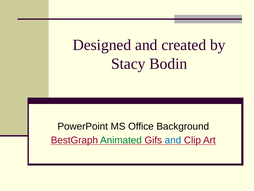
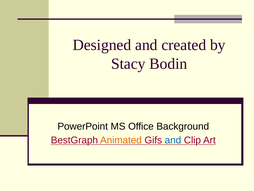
Animated colour: green -> orange (121, 140)
